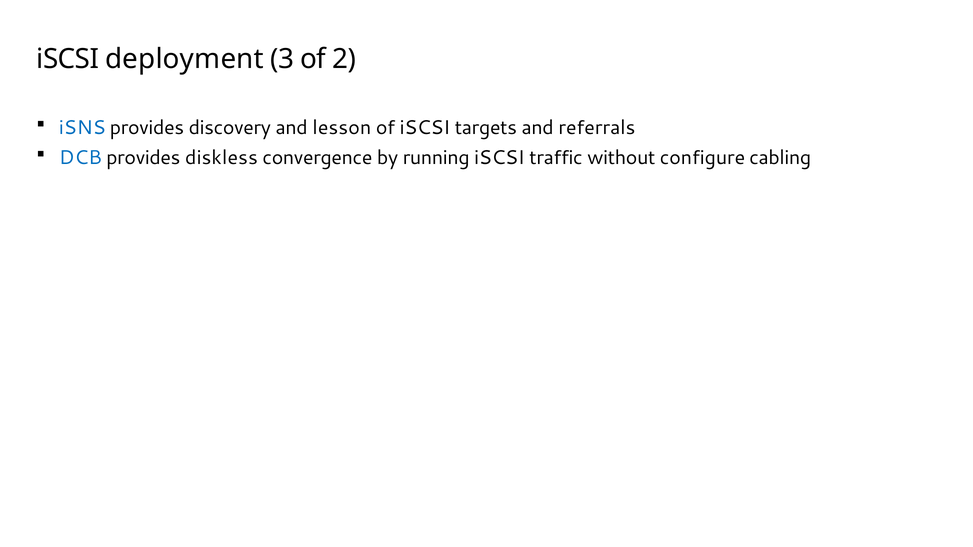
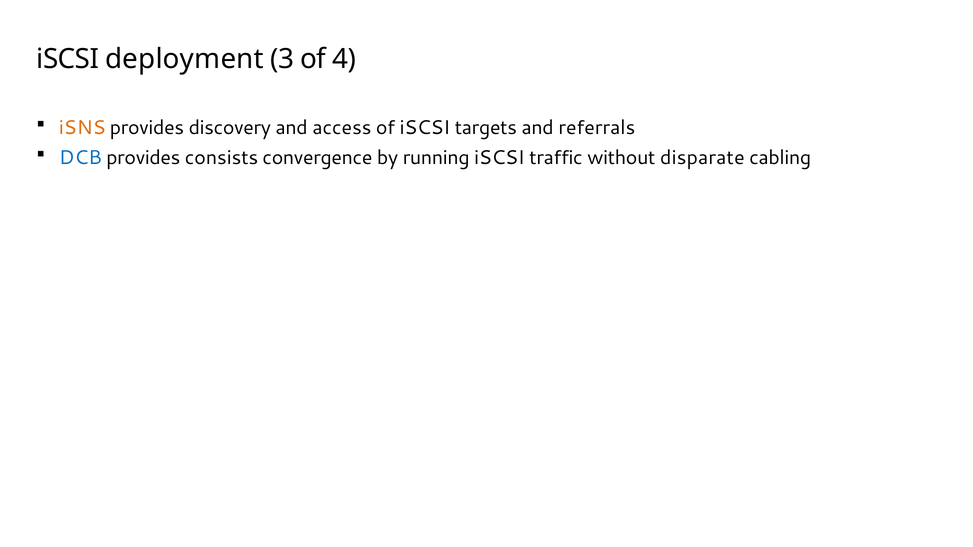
2: 2 -> 4 (344, 59)
iSNS colour: blue -> orange (82, 128)
lesson: lesson -> access (342, 128)
diskless: diskless -> consists (222, 158)
configure: configure -> disparate (702, 158)
